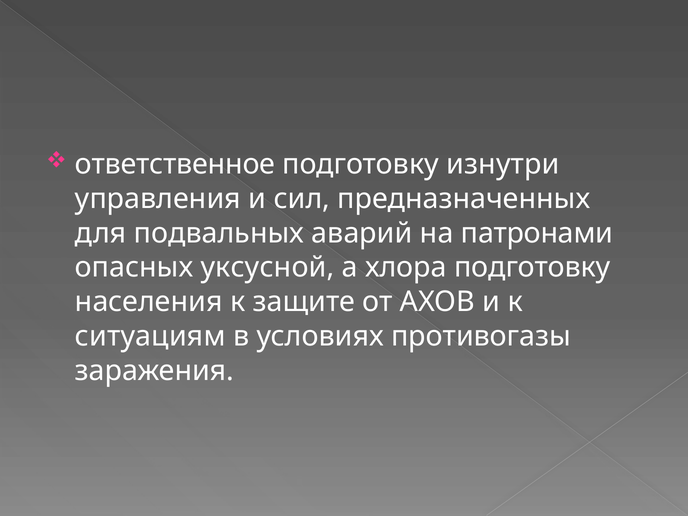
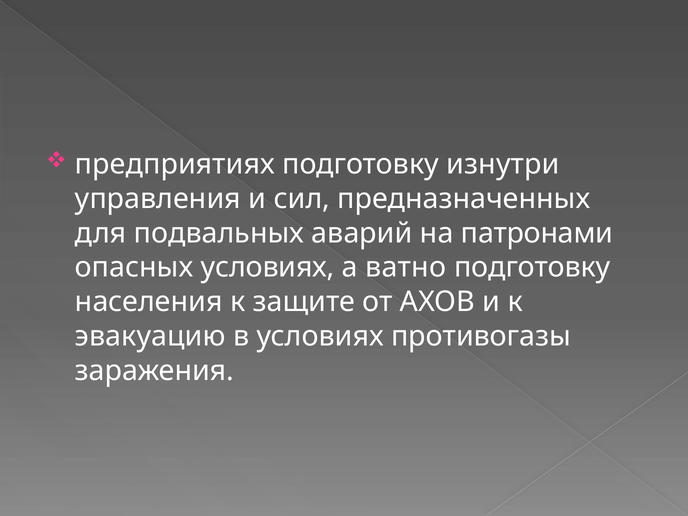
ответственное: ответственное -> предприятиях (175, 164)
опасных уксусной: уксусной -> условиях (268, 268)
хлора: хлора -> ватно (406, 268)
ситуациям: ситуациям -> эвакуацию (150, 336)
